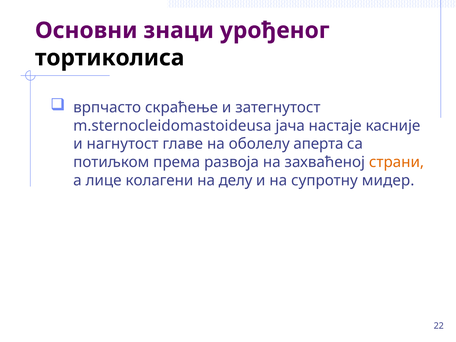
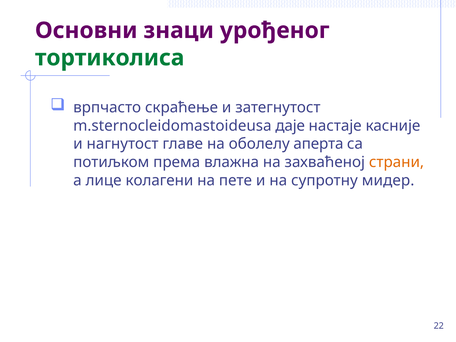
тортиколиса colour: black -> green (110, 58)
јача: јача -> даје (290, 126)
развоја: развоја -> влажна (232, 162)
делу: делу -> пете (235, 180)
